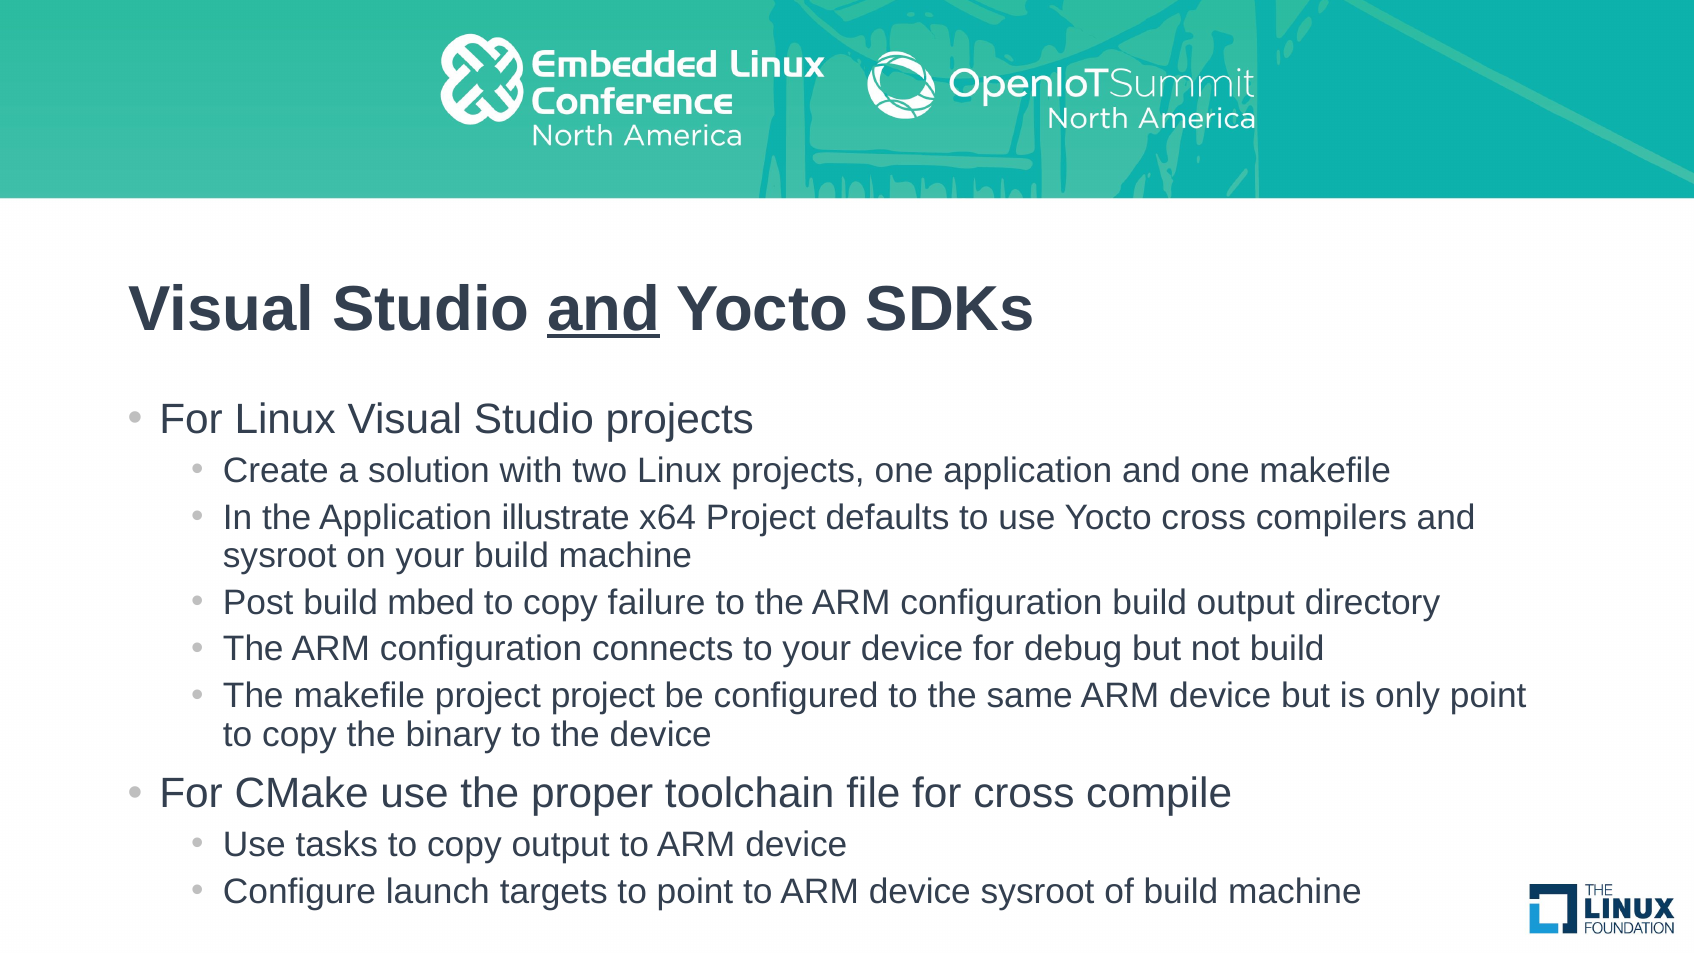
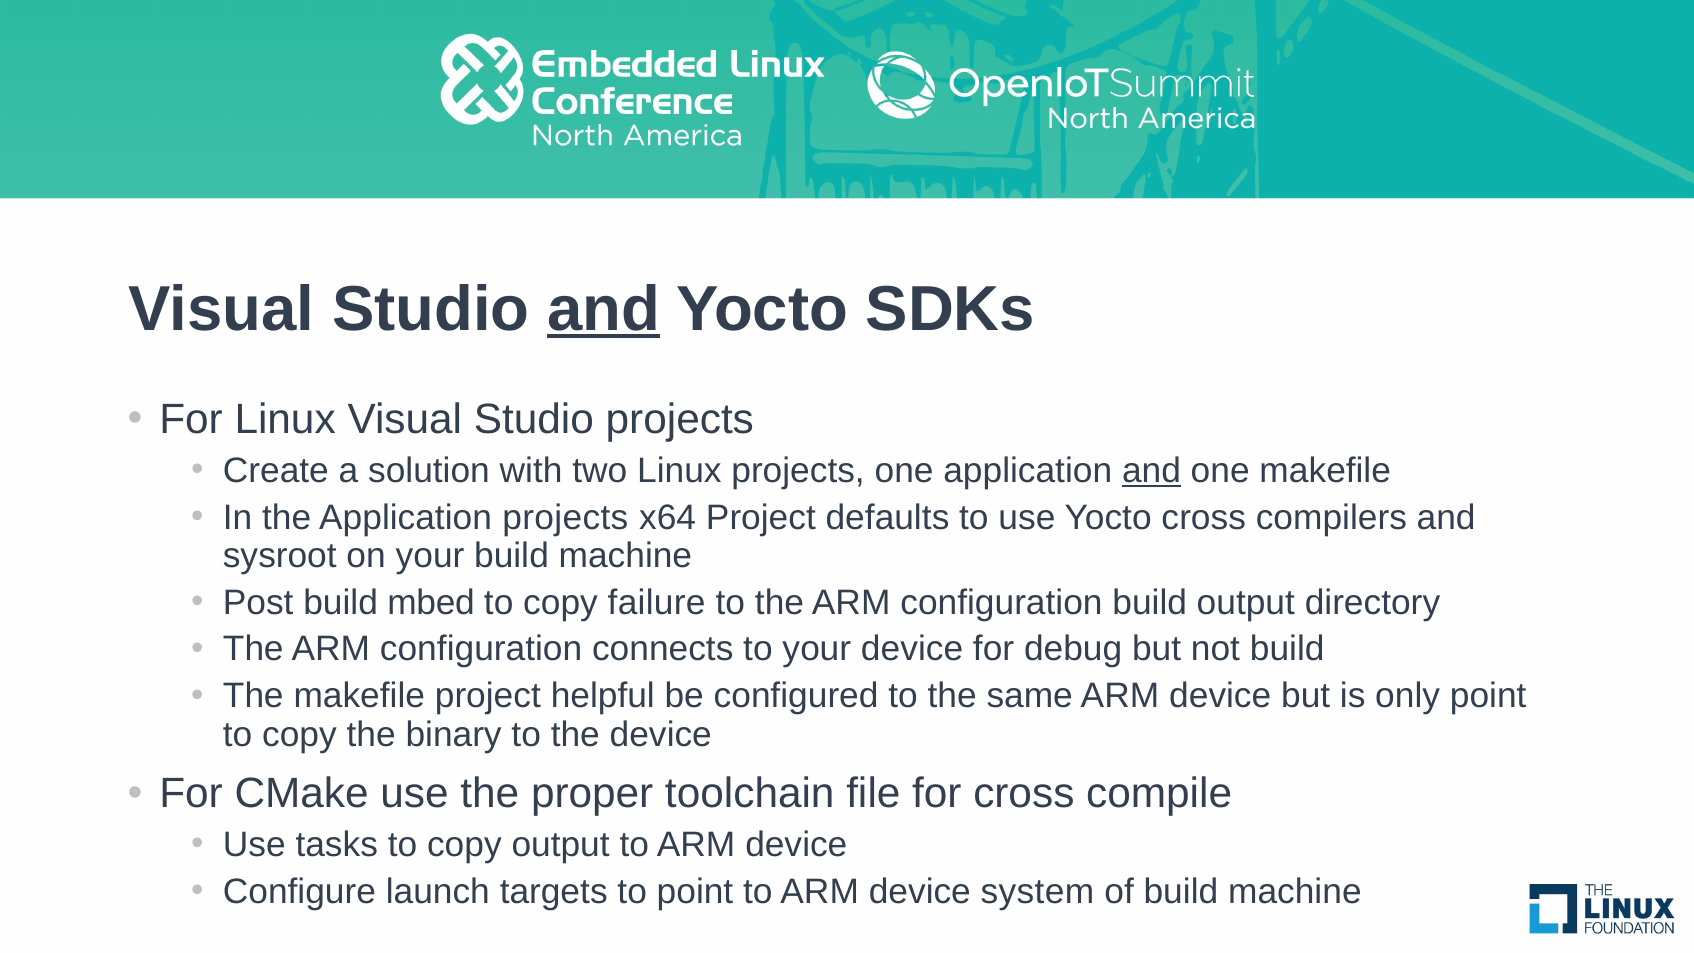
and underline: none -> present (1151, 470)
Application illustrate: illustrate -> projects (565, 517)
project project: project -> helpful (603, 696)
device sysroot: sysroot -> system (1037, 891)
